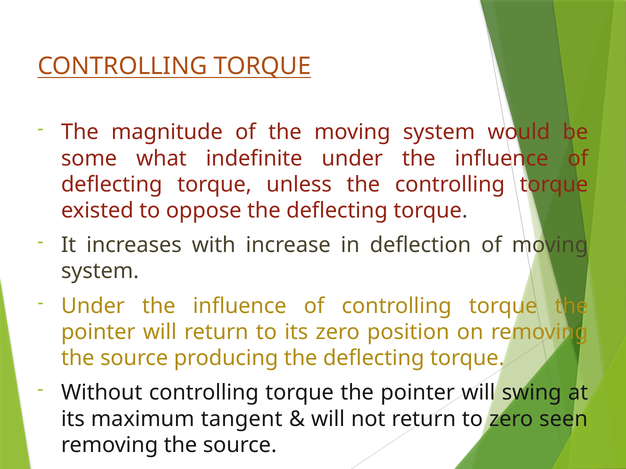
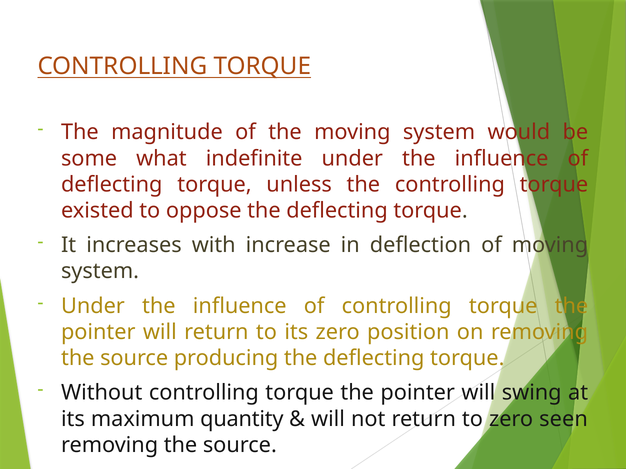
tangent: tangent -> quantity (242, 419)
